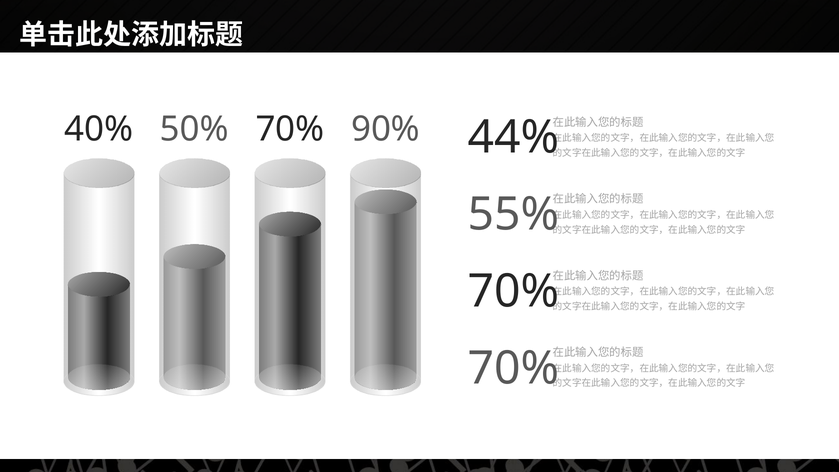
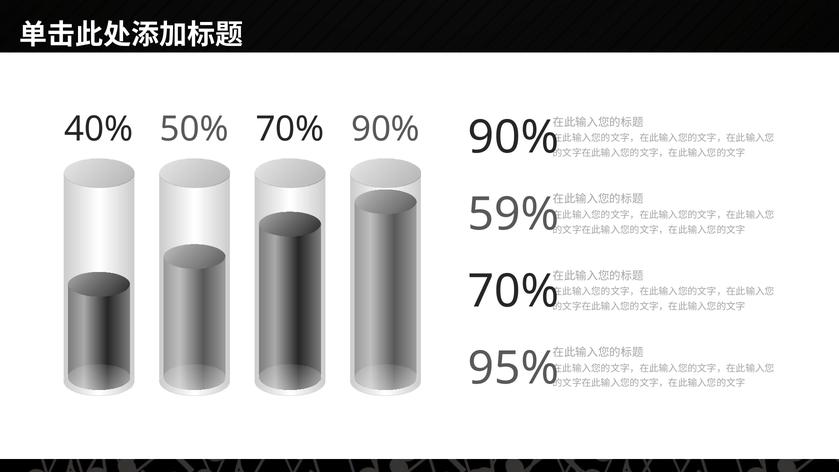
40% 44%: 44% -> 90% (513, 137)
55%: 55% -> 59% (513, 214)
70%: 70% -> 95% (513, 368)
